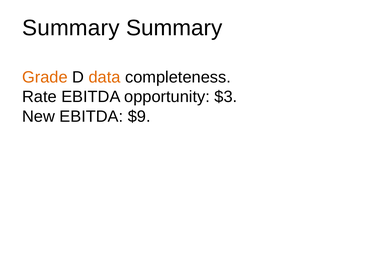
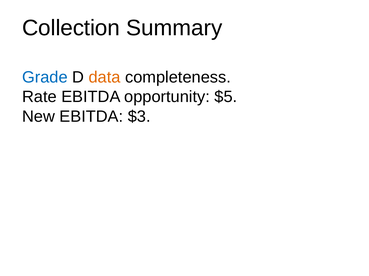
Summary: Summary -> Collection (71, 28)
Grade colour: orange -> blue (45, 77)
$3: $3 -> $5 (226, 97)
$9: $9 -> $3 (139, 117)
